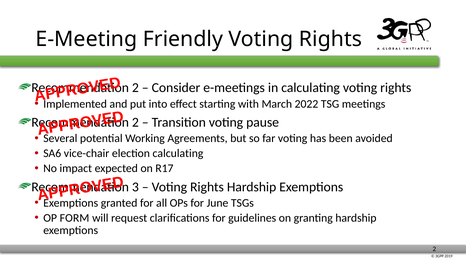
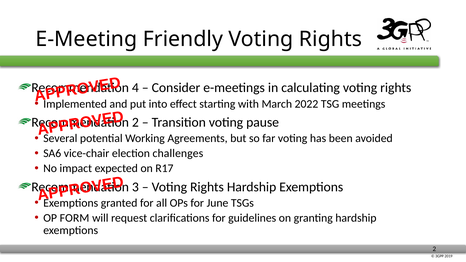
2: 2 -> 4 (135, 88)
election calculating: calculating -> challenges (178, 153)
